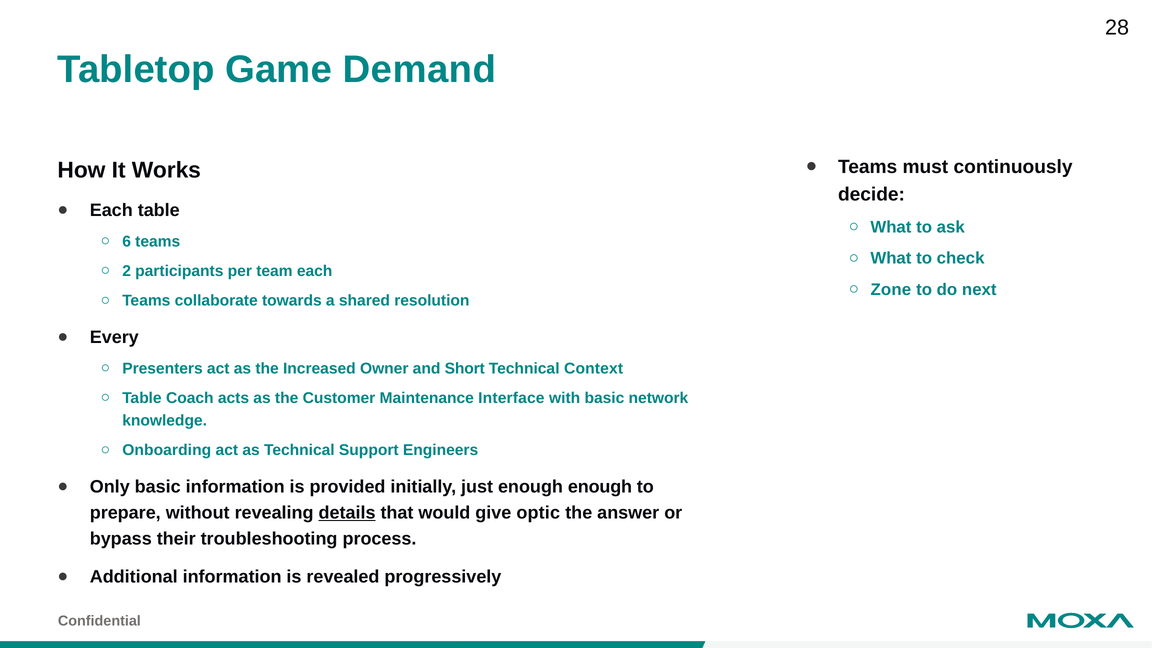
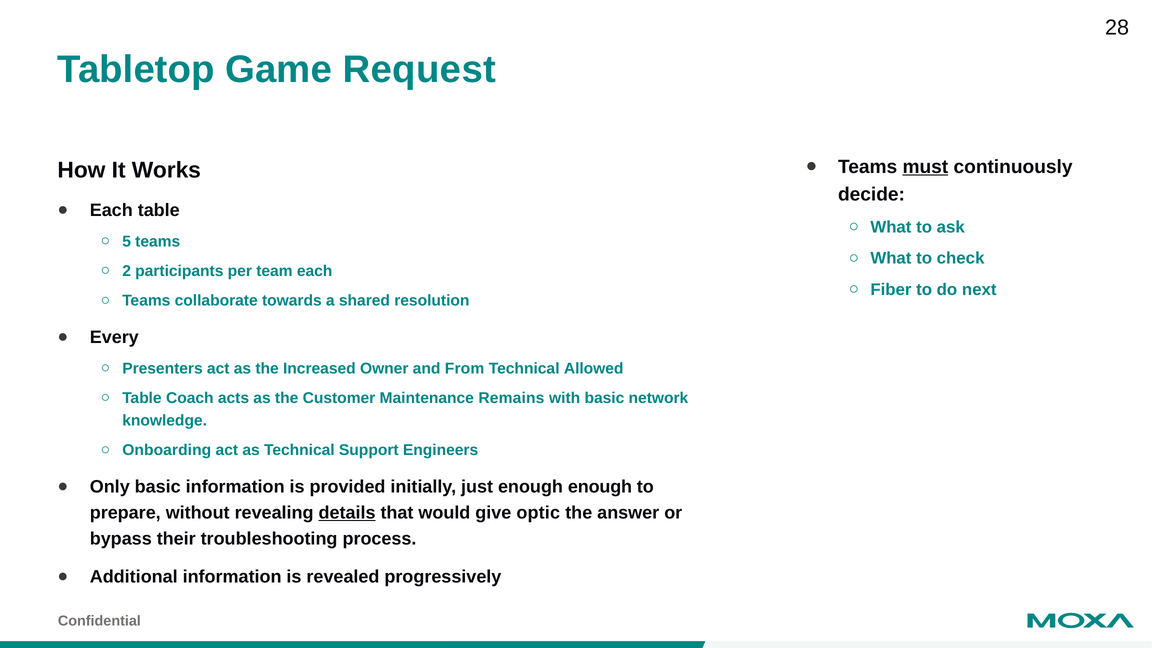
Demand: Demand -> Request (419, 70)
must underline: none -> present (925, 167)
6: 6 -> 5 (127, 241)
Zone: Zone -> Fiber (891, 290)
Short: Short -> From (465, 368)
Context: Context -> Allowed (594, 368)
Interface: Interface -> Remains (511, 398)
